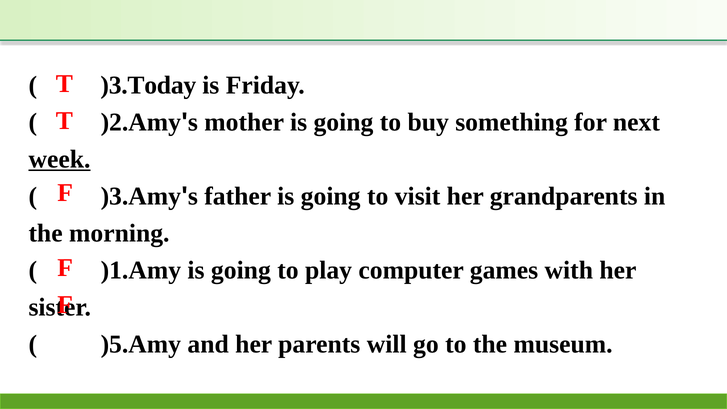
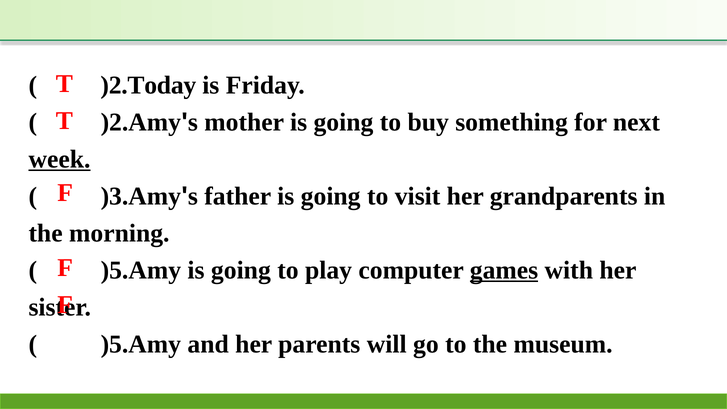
)3.Today: )3.Today -> )2.Today (148, 85)
)1.Amy: )1.Amy -> )5.Amy (141, 270)
games underline: none -> present (504, 270)
